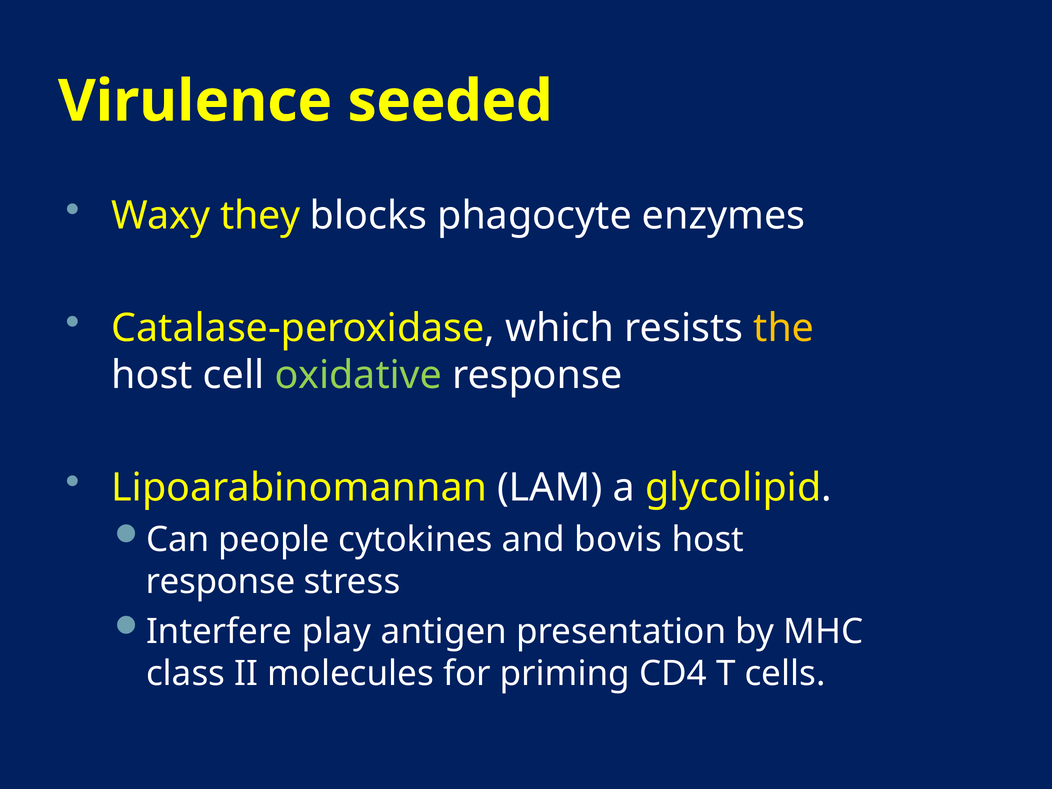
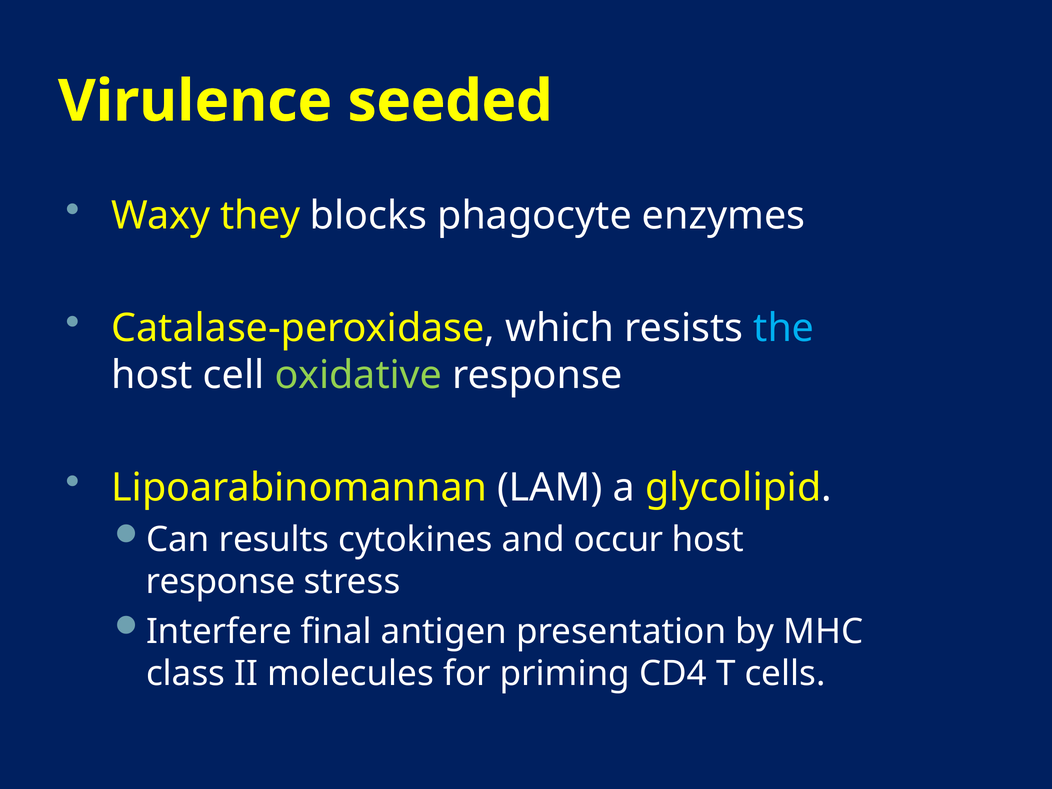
the colour: yellow -> light blue (784, 328)
people: people -> results (274, 540)
bovis: bovis -> occur (619, 540)
play: play -> final (337, 632)
